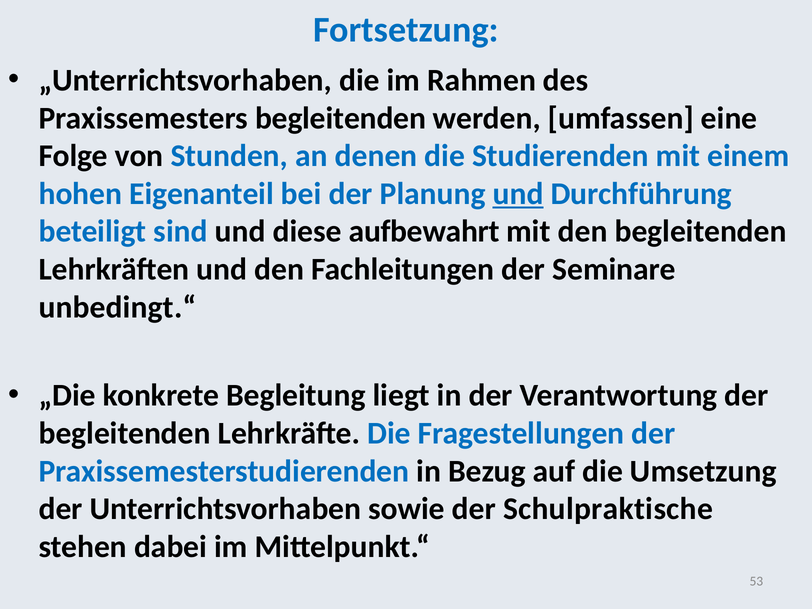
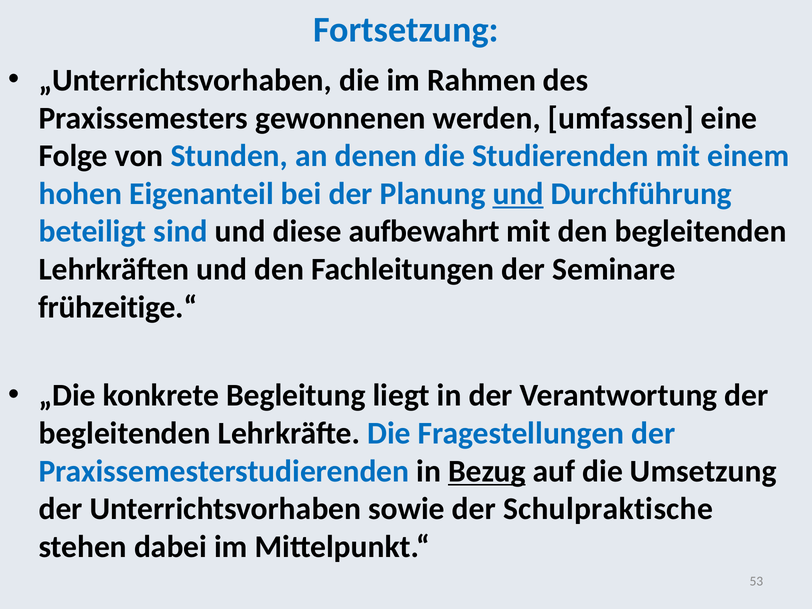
Praxissemesters begleitenden: begleitenden -> gewonnenen (340, 118)
unbedingt.“: unbedingt.“ -> frühzeitige.“ (118, 307)
Bezug underline: none -> present (487, 471)
